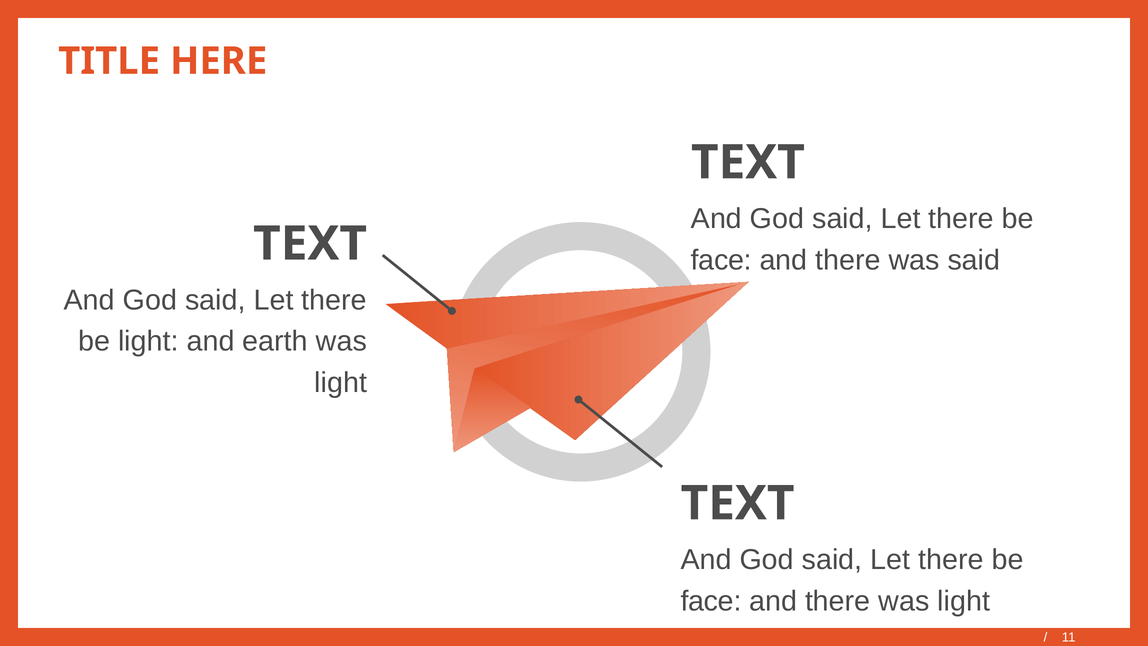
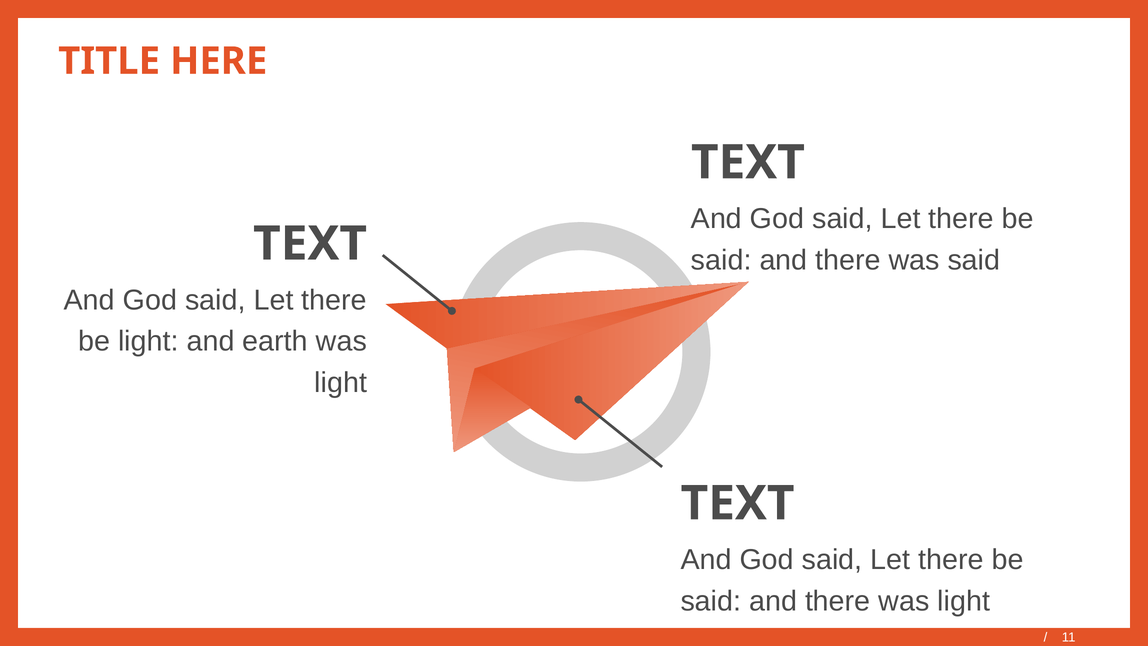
face: face -> said (721, 260)
face: face -> said (711, 601)
